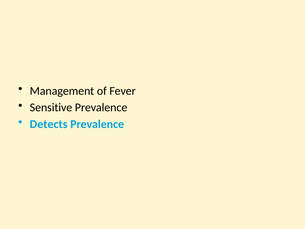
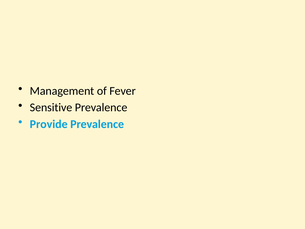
Detects: Detects -> Provide (49, 124)
